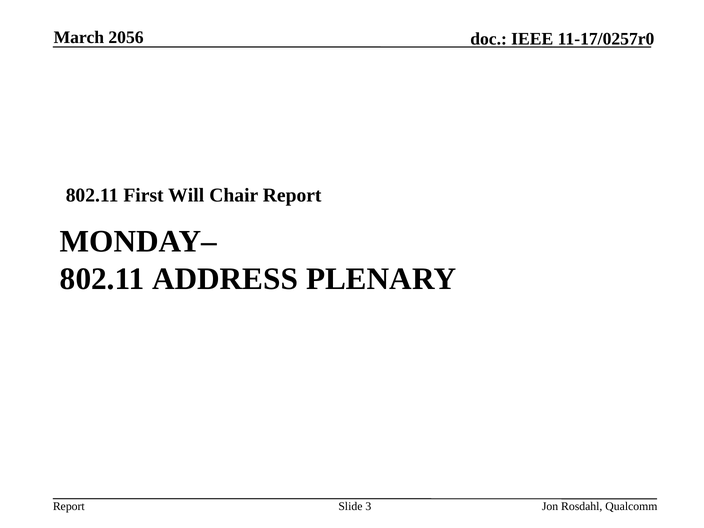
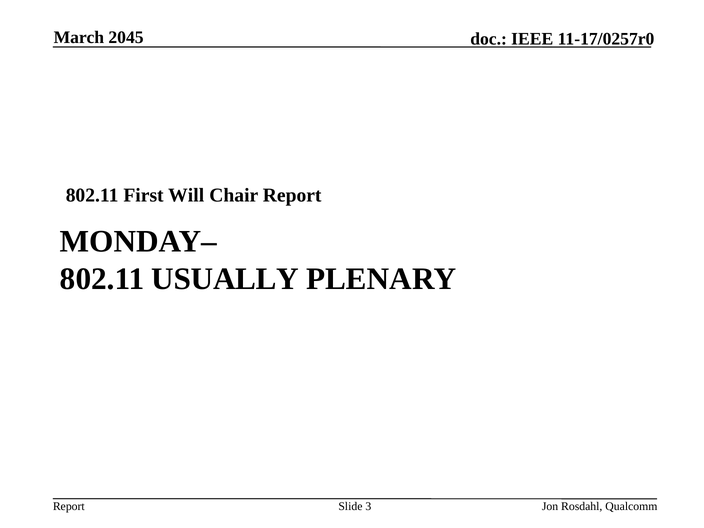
2056: 2056 -> 2045 (126, 38)
ADDRESS: ADDRESS -> USUALLY (225, 279)
